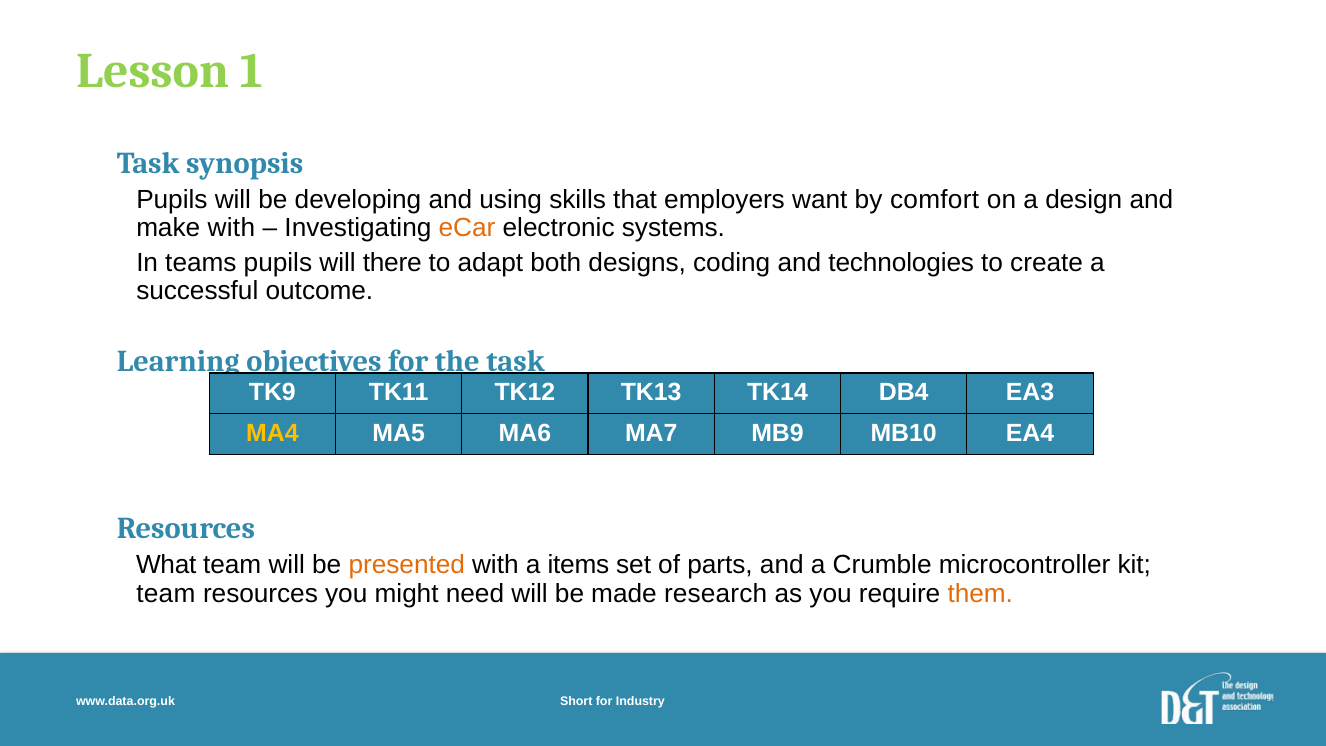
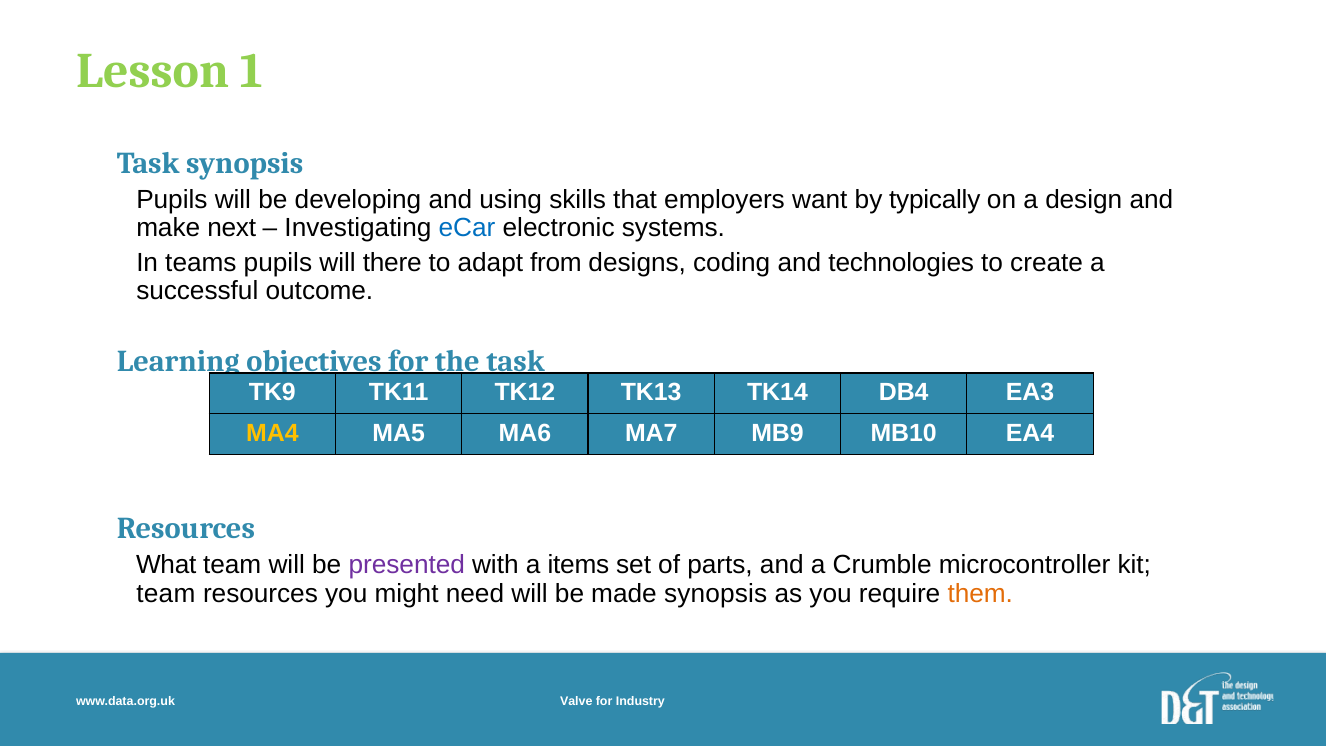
comfort: comfort -> typically (935, 200)
make with: with -> next (232, 228)
eCar colour: orange -> blue (467, 228)
both: both -> from (556, 263)
presented colour: orange -> purple (407, 565)
made research: research -> synopsis (716, 593)
Short: Short -> Valve (576, 702)
